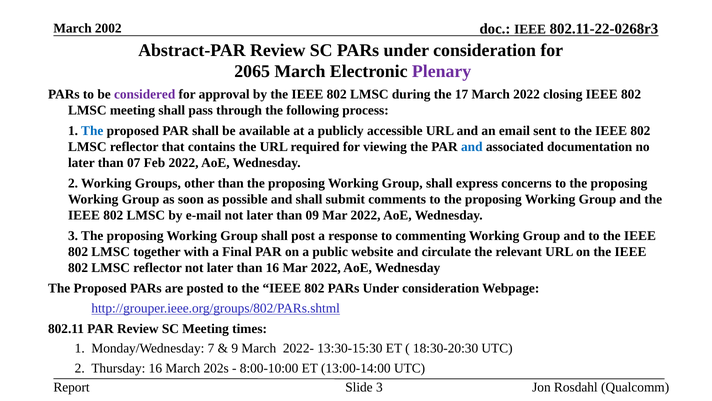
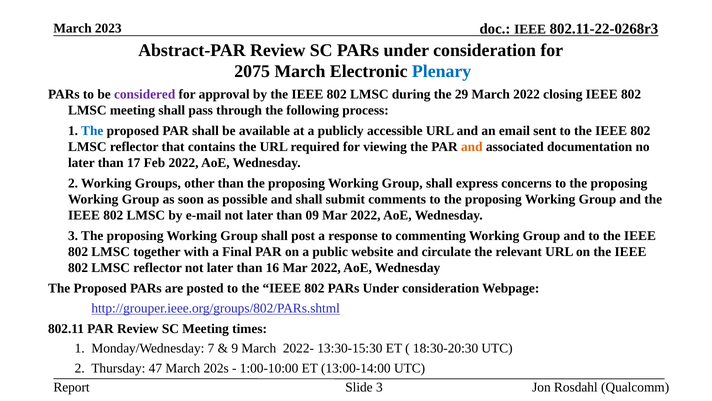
2002: 2002 -> 2023 (108, 28)
2065: 2065 -> 2075 (252, 71)
Plenary colour: purple -> blue (442, 71)
17: 17 -> 29 (462, 94)
and colour: blue -> orange (472, 147)
07: 07 -> 17 (134, 163)
Thursday 16: 16 -> 47 (155, 368)
8:00-10:00: 8:00-10:00 -> 1:00-10:00 (269, 368)
